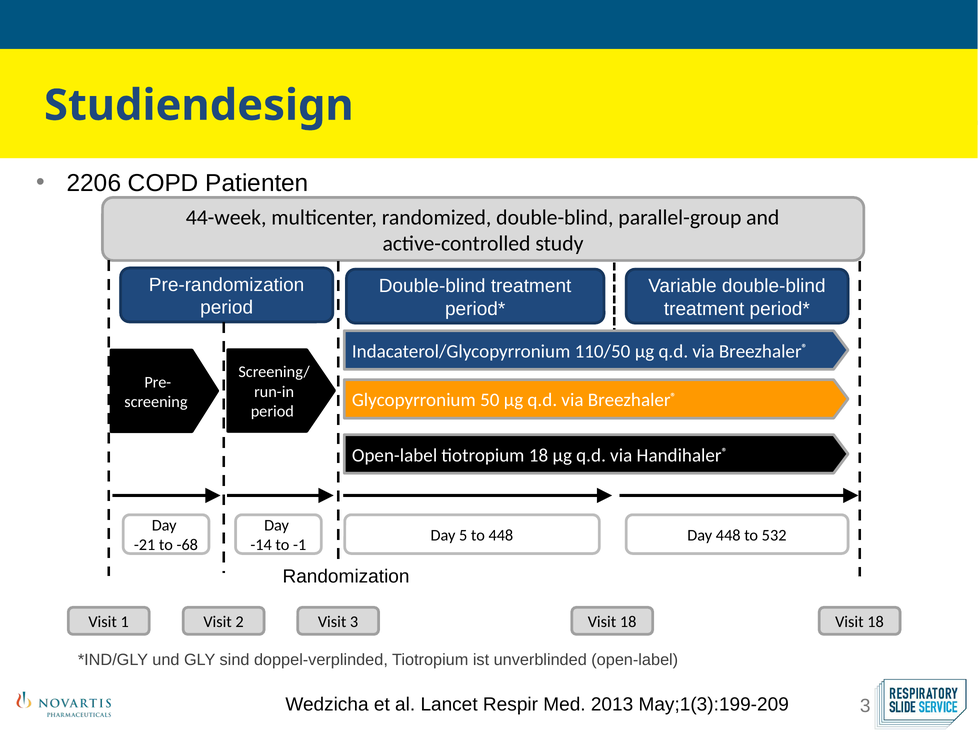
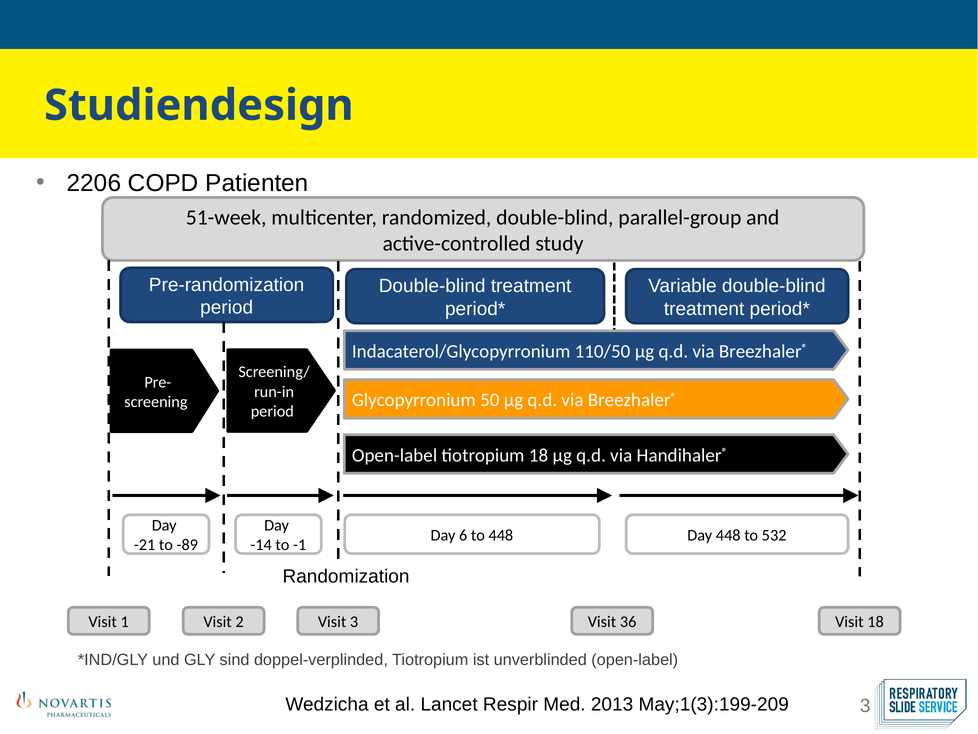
44-week: 44-week -> 51-week (226, 217)
5: 5 -> 6 (463, 535)
-68: -68 -> -89 (187, 545)
2 Visit 18: 18 -> 36 (628, 622)
